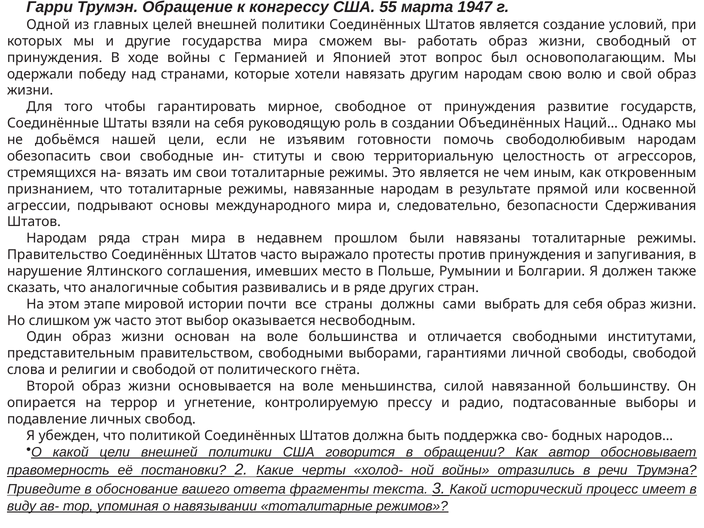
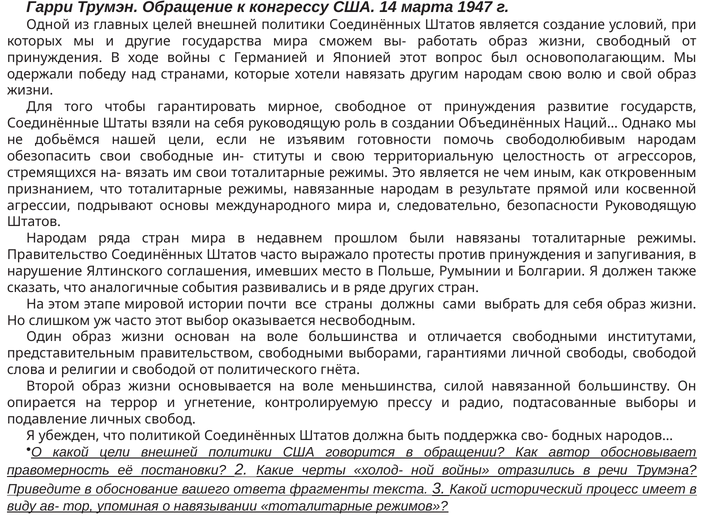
55: 55 -> 14 (388, 7)
безопасности Сдерживания: Сдерживания -> Руководящую (651, 205)
